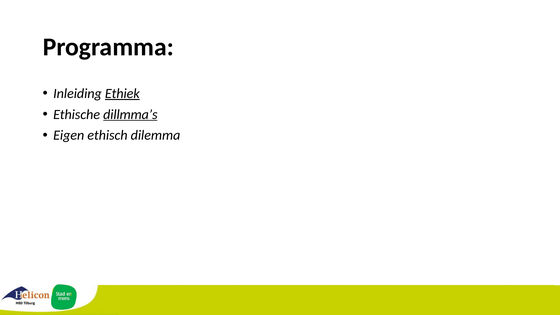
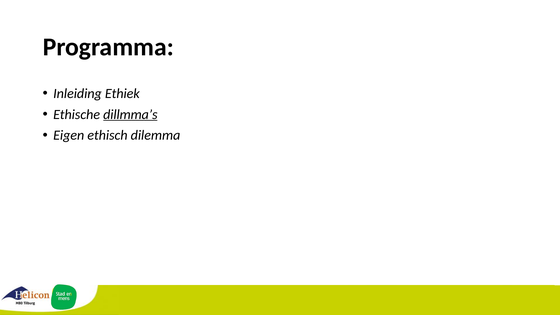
Ethiek underline: present -> none (122, 93)
